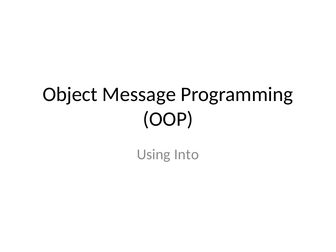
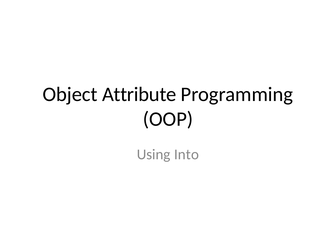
Message: Message -> Attribute (139, 94)
